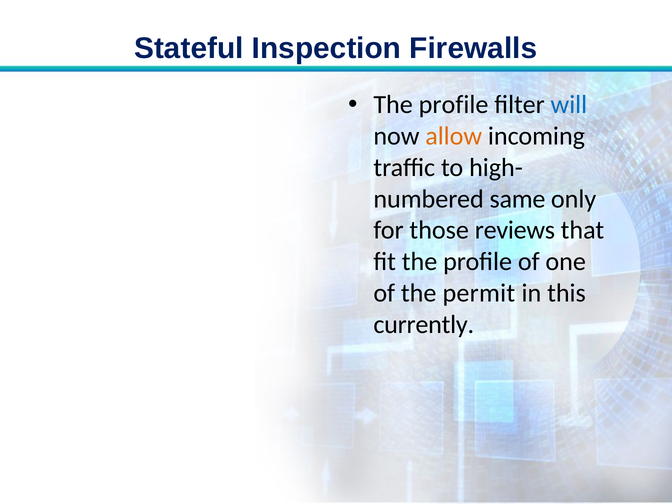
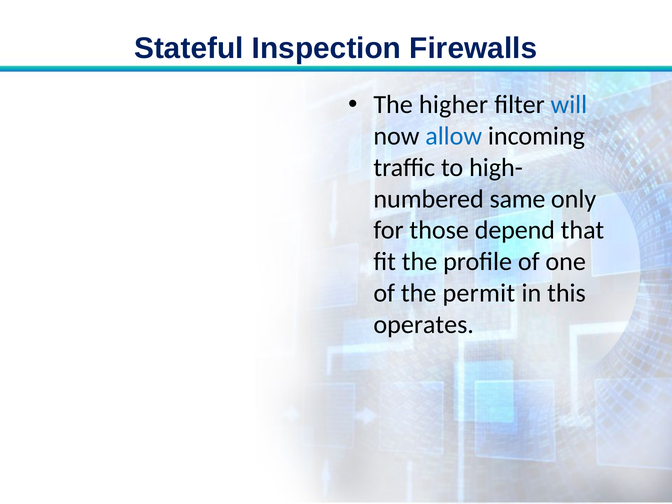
profile: profile -> higher (453, 105)
allow colour: orange -> blue (454, 136)
reviews: reviews -> depend (515, 230)
currently: currently -> operates (424, 324)
